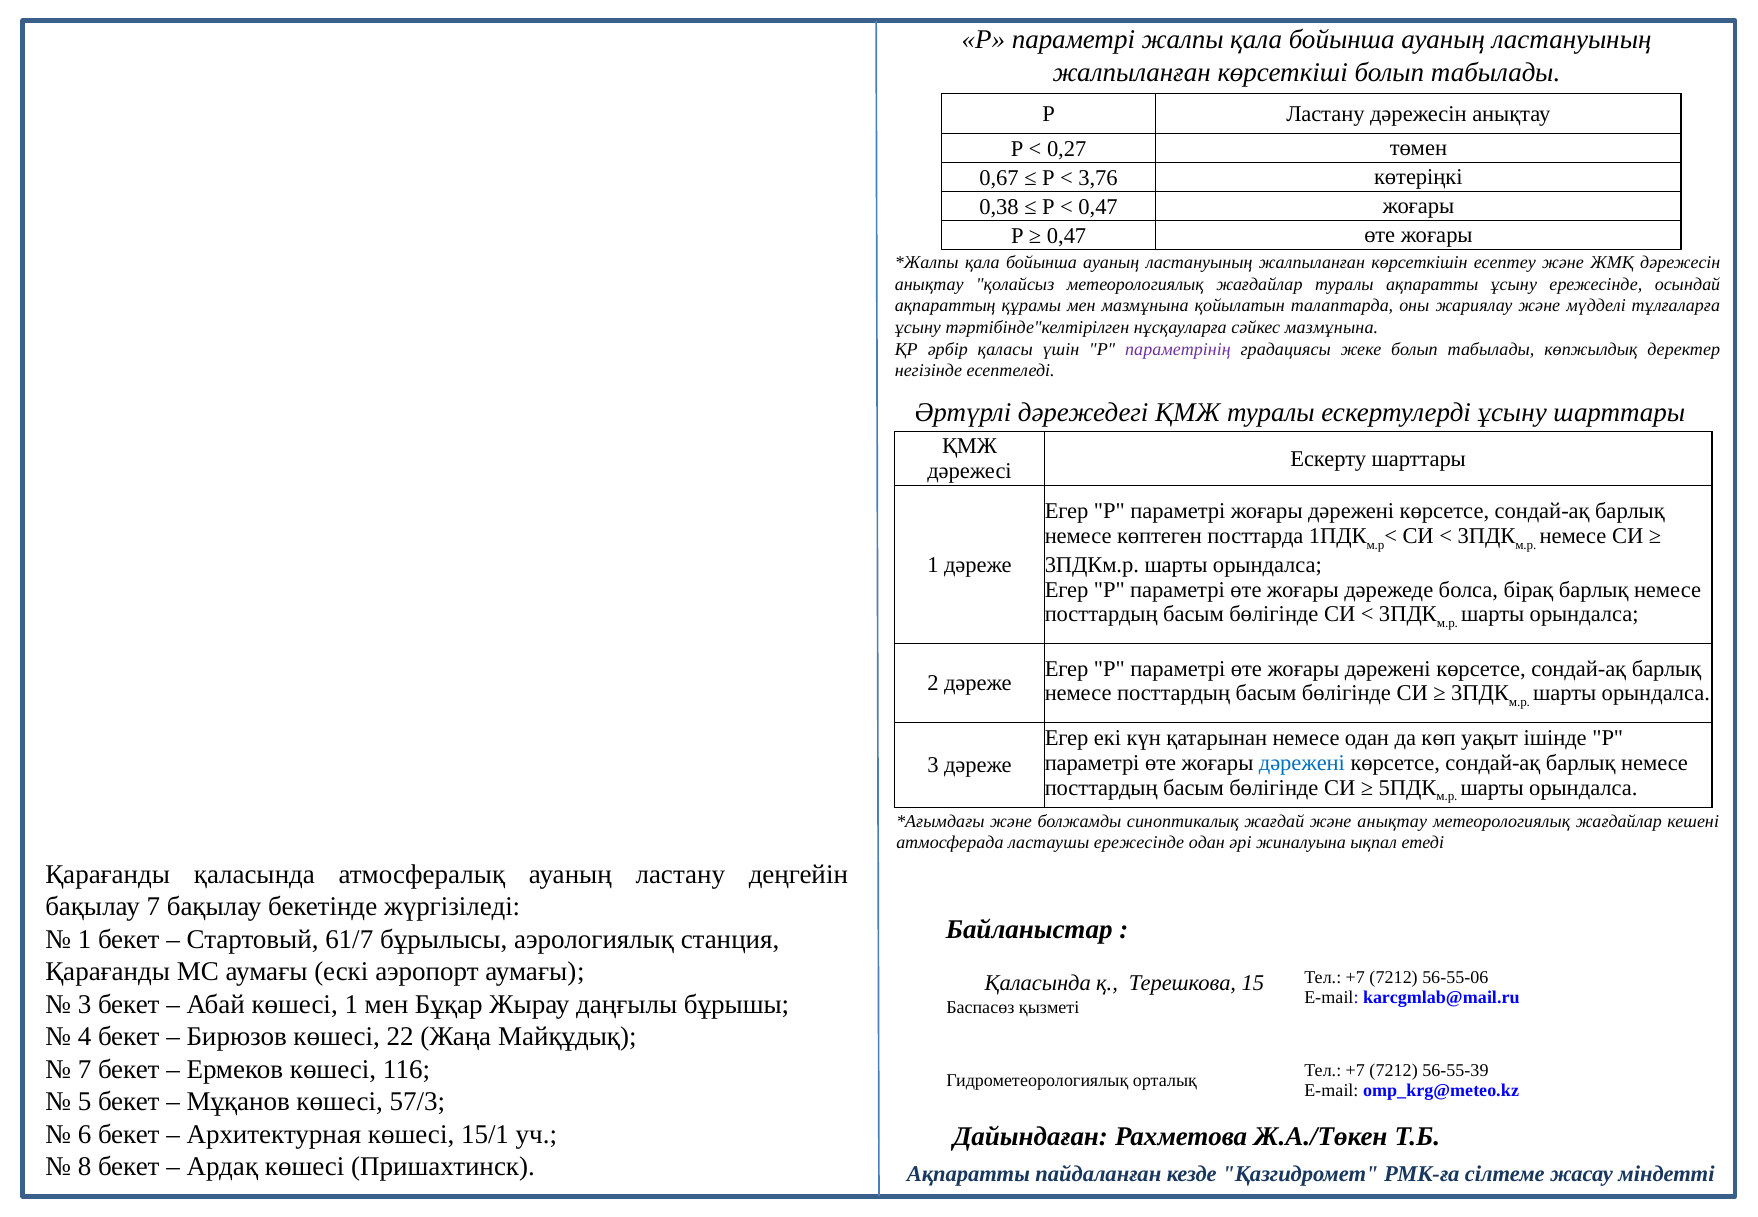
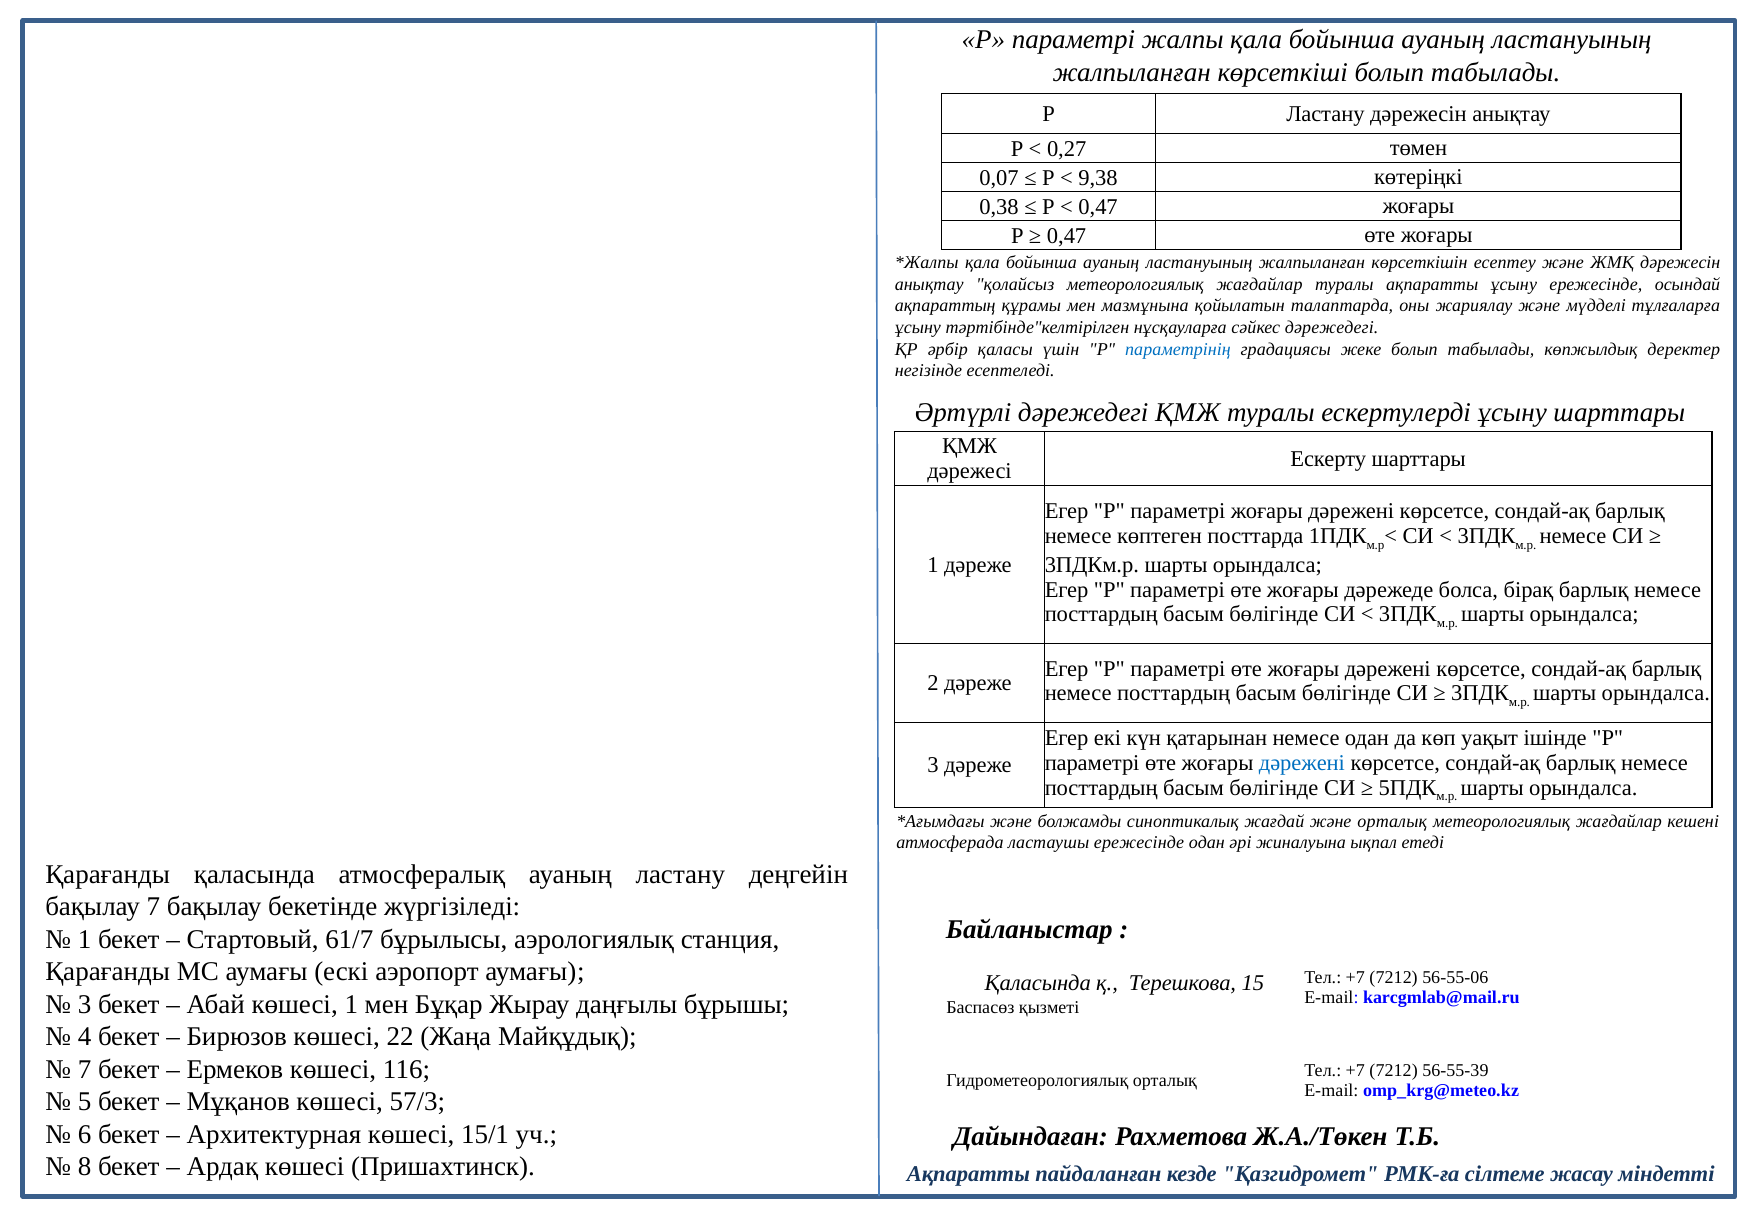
0,67: 0,67 -> 0,07 (999, 178)
3,76: 3,76 -> 9,38 (1098, 178)
сәйкес мазмұнына: мазмұнына -> дәрежедегі (1332, 328)
параметрінің colour: purple -> blue (1178, 349)
және анықтау: анықтау -> орталық (1392, 821)
